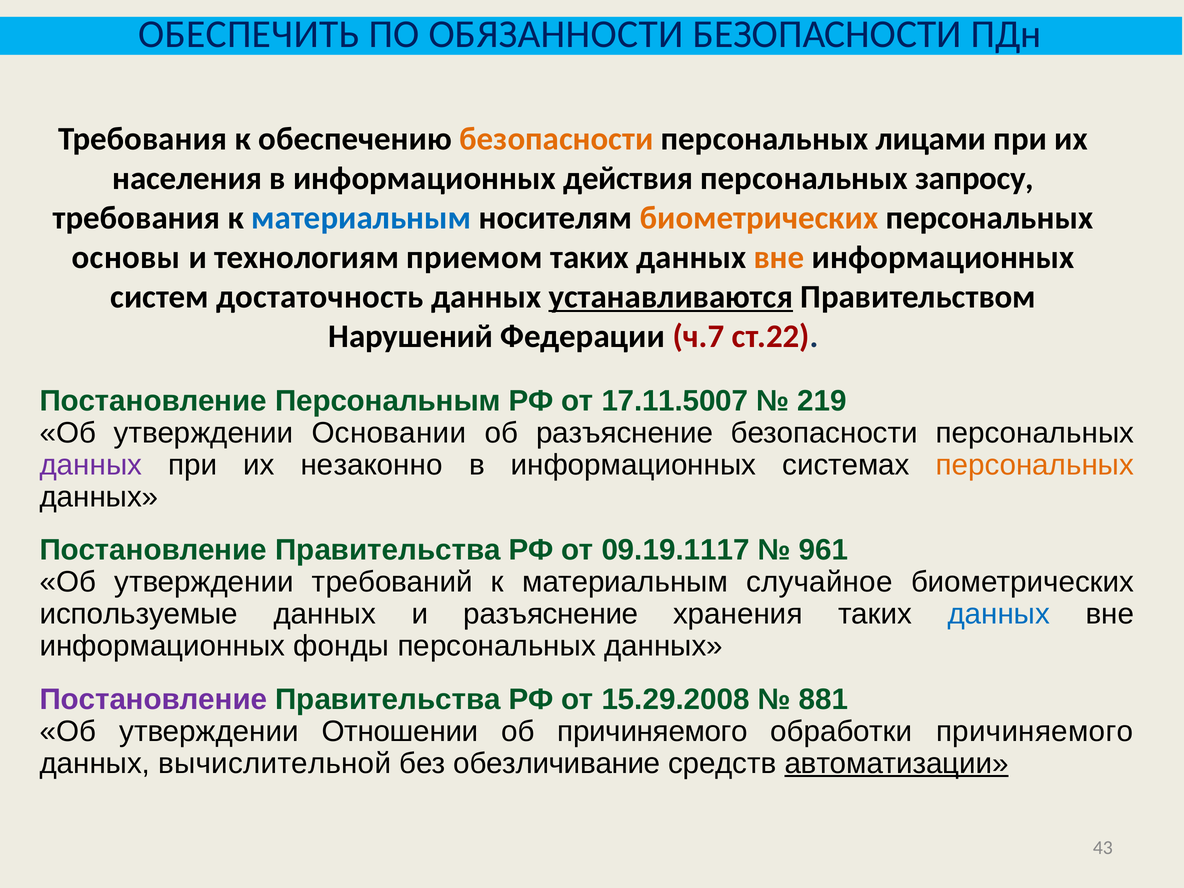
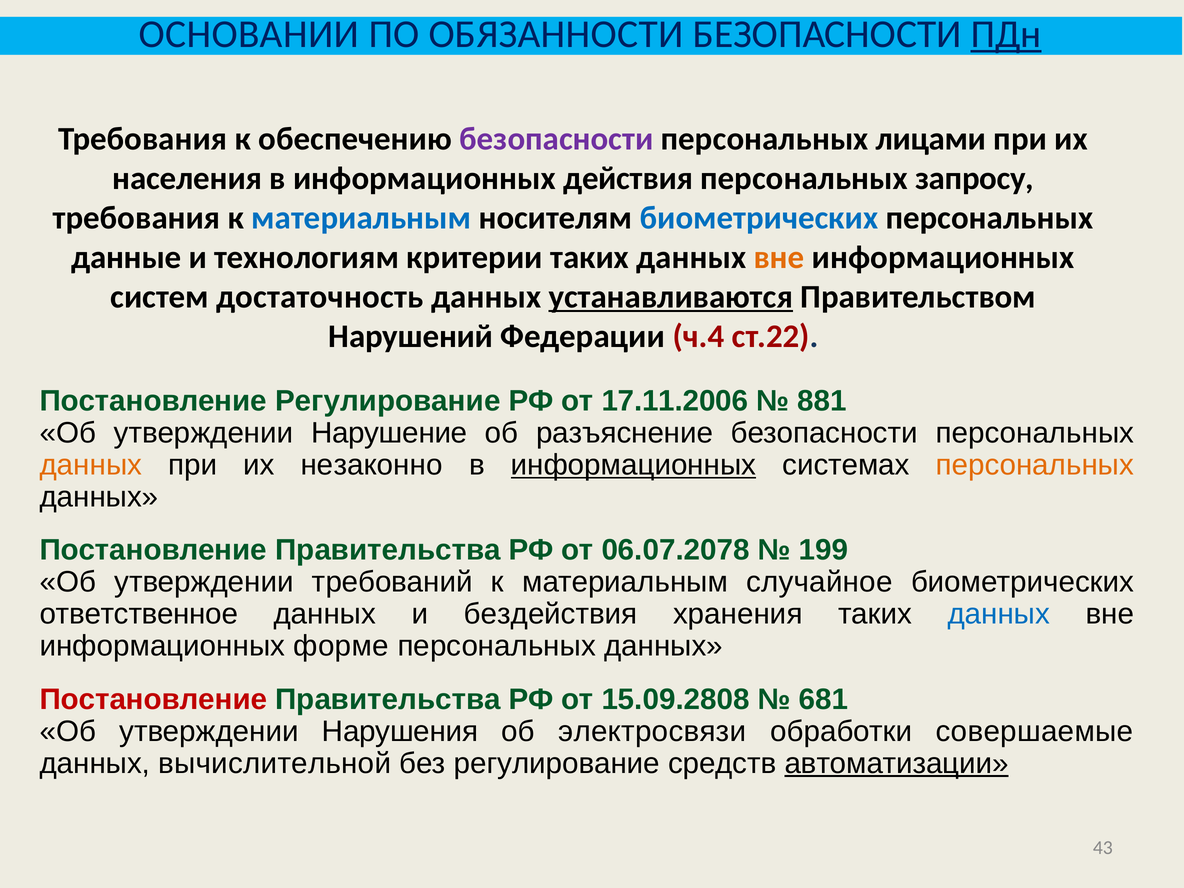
ОБЕСПЕЧИТЬ: ОБЕСПЕЧИТЬ -> ОСНОВАНИИ (249, 34)
ПДн underline: none -> present (1006, 34)
безопасности colour: orange -> purple (556, 139)
биометрических colour: orange -> blue (759, 218)
основы: основы -> данные (126, 257)
приемом: приемом -> критерии (475, 257)
ч.7: ч.7 -> ч.4 (699, 336)
Постановление Персональным: Персональным -> Регулирование (388, 401)
17.11.5007: 17.11.5007 -> 17.11.2006 (675, 401)
219: 219 -> 881 (822, 401)
Основании: Основании -> Нарушение (389, 433)
данных colour: purple -> orange (91, 465)
информационных underline: none -> present (633, 465)
09.19.1117: 09.19.1117 -> 06.07.2078 (676, 550)
961: 961 -> 199 (824, 550)
используемые: используемые -> ответственное (139, 614)
и разъяснение: разъяснение -> бездействия (551, 614)
фонды: фонды -> форме (341, 646)
Постановление colour: purple -> red (153, 699)
15.29.2008: 15.29.2008 -> 15.09.2808 (676, 699)
881: 881 -> 681 (824, 699)
Отношении: Отношении -> Нарушения (400, 731)
об причиняемого: причиняемого -> электросвязи (652, 731)
обработки причиняемого: причиняемого -> совершаемые (1035, 731)
без обезличивание: обезличивание -> регулирование (557, 763)
